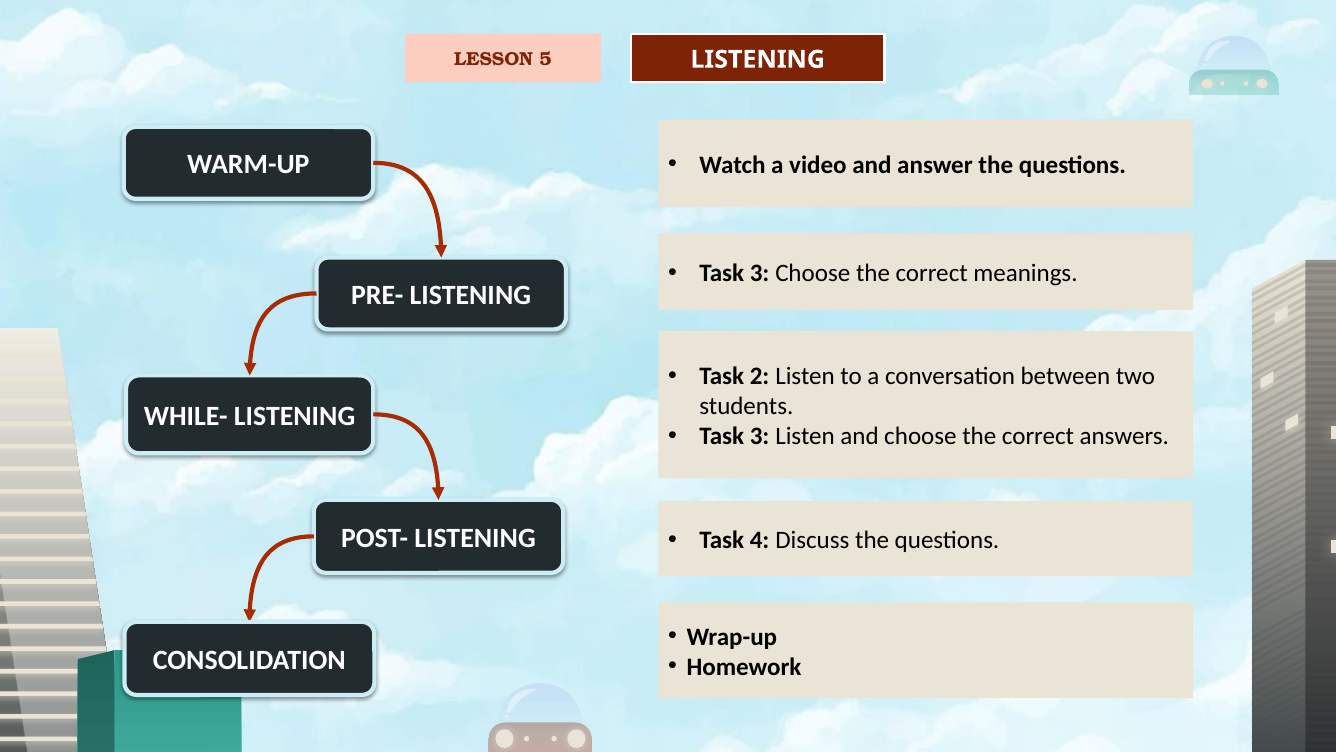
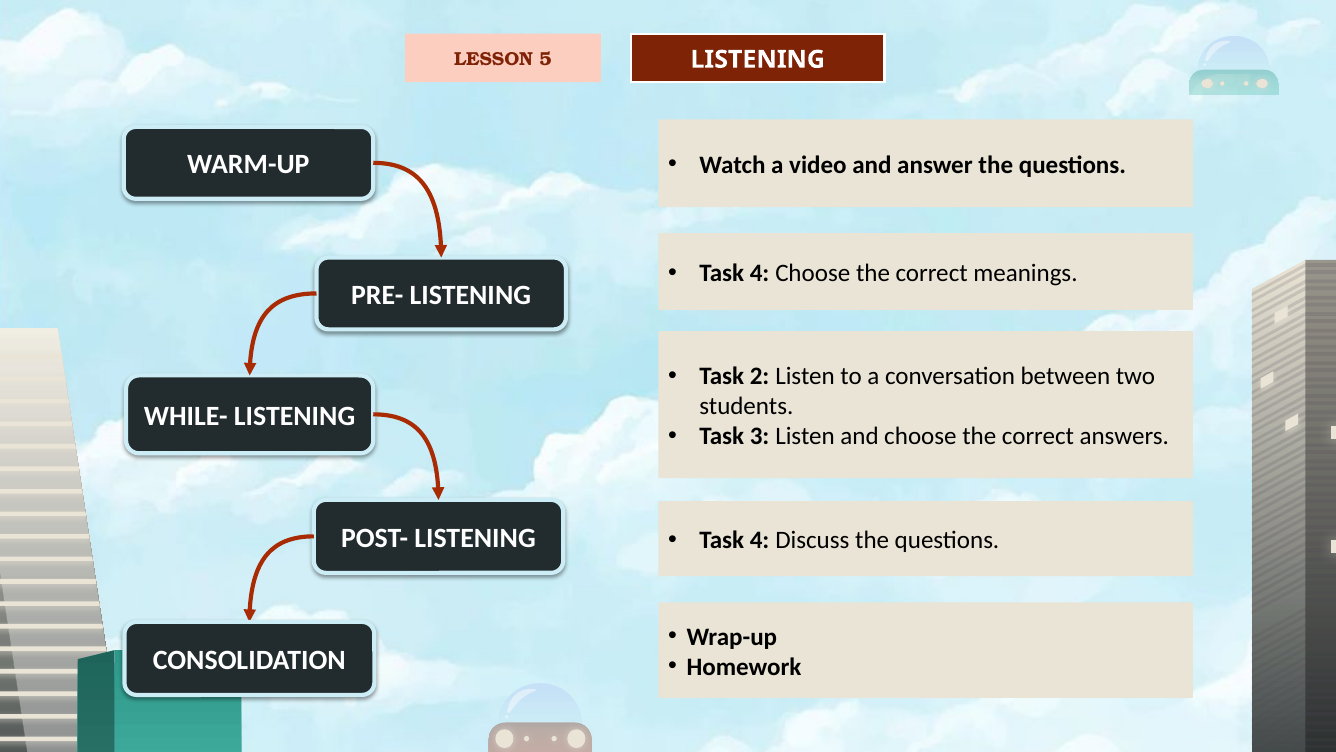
3: 3 -> 4 (760, 273)
